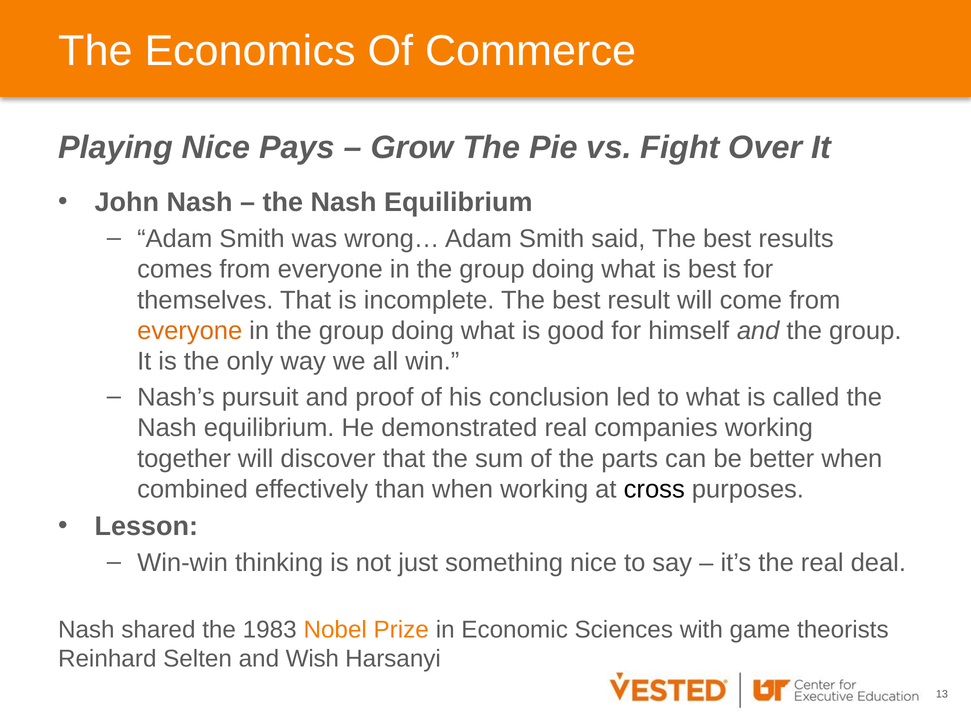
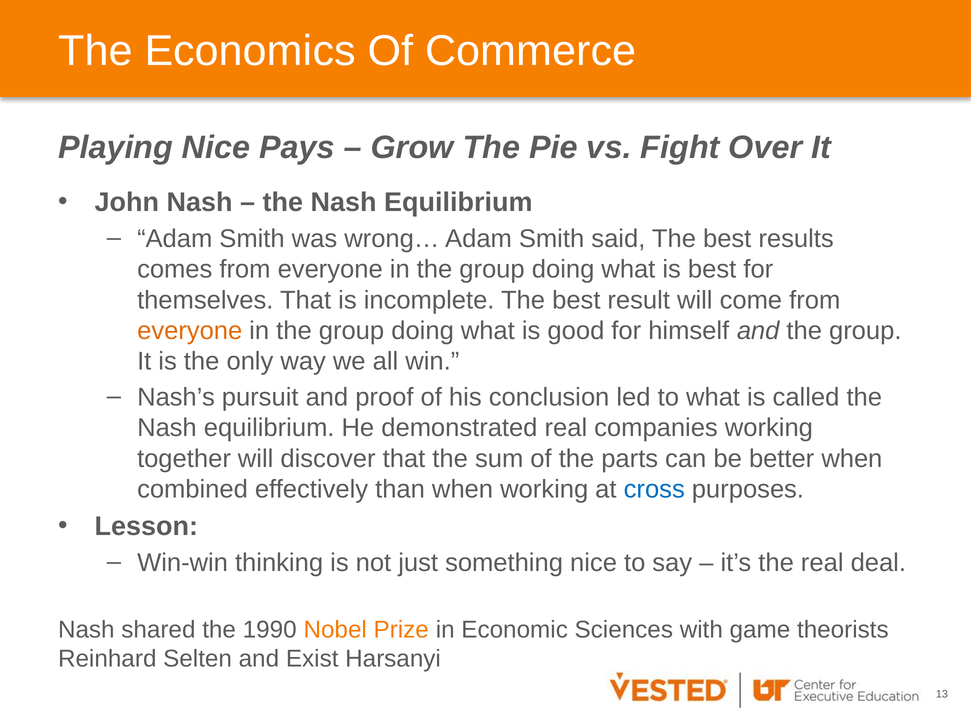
cross colour: black -> blue (654, 489)
1983: 1983 -> 1990 (270, 630)
Wish: Wish -> Exist (312, 659)
